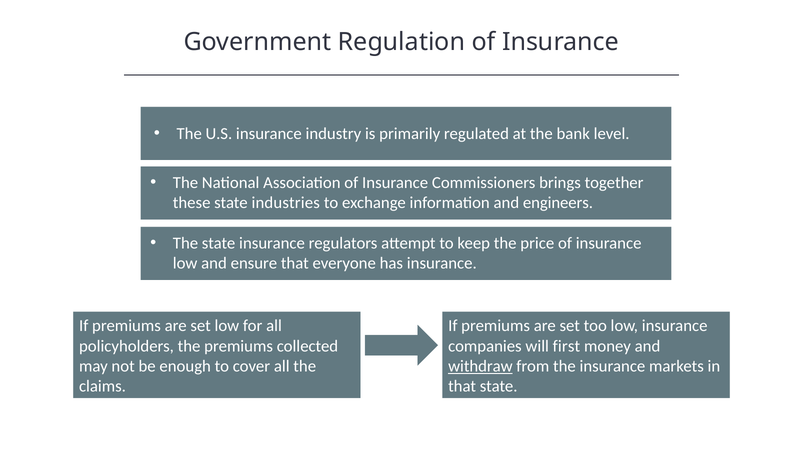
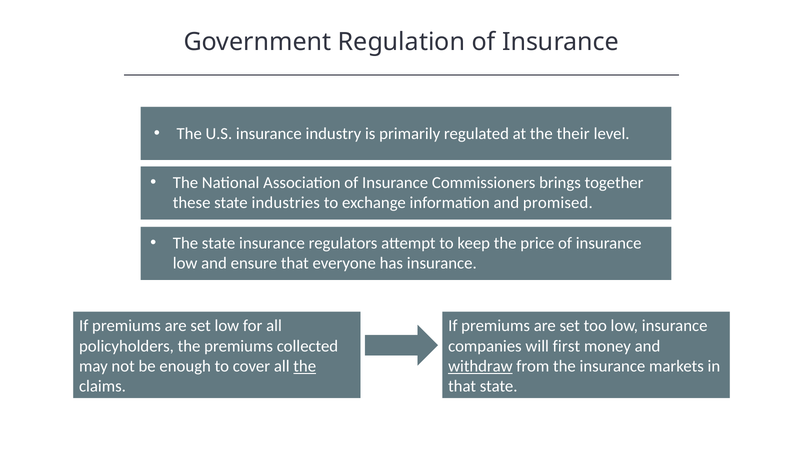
bank: bank -> their (573, 134)
engineers: engineers -> promised (558, 203)
the underline: none -> present (305, 366)
